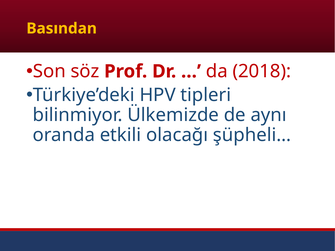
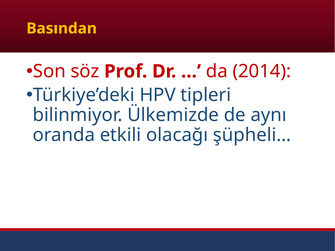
2018: 2018 -> 2014 (262, 71)
